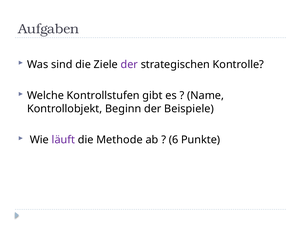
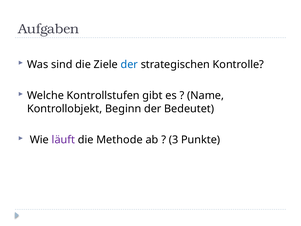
der colour: purple -> blue (129, 64)
Beispiele: Beispiele -> Bedeutet (189, 109)
6: 6 -> 3 (174, 140)
